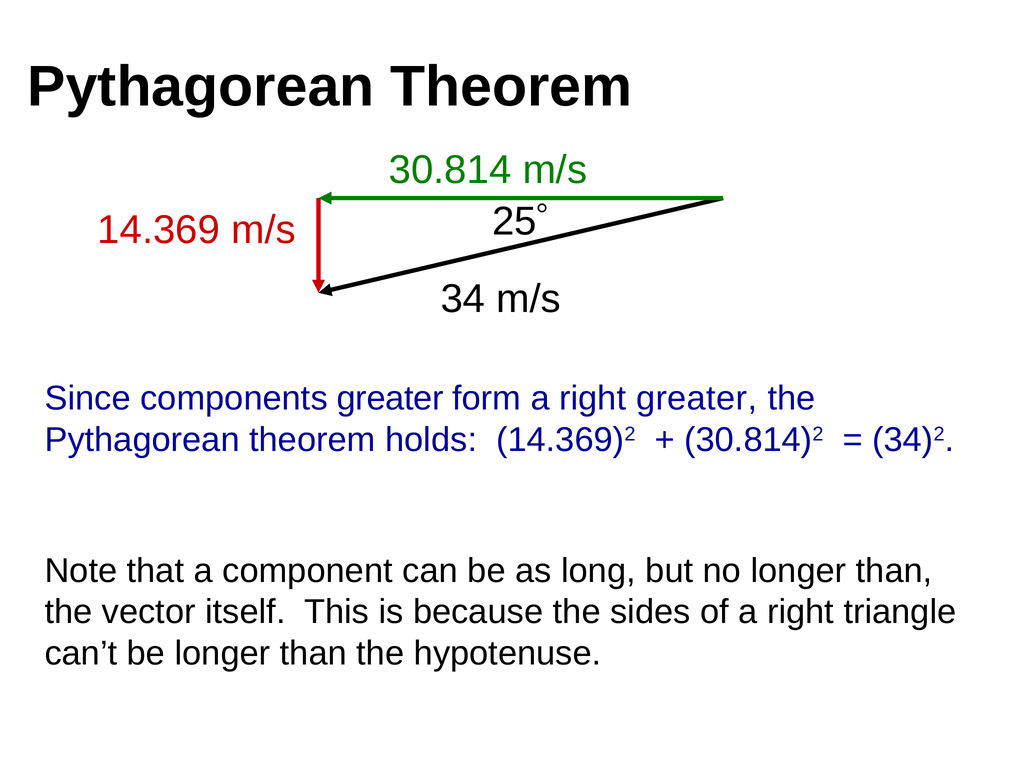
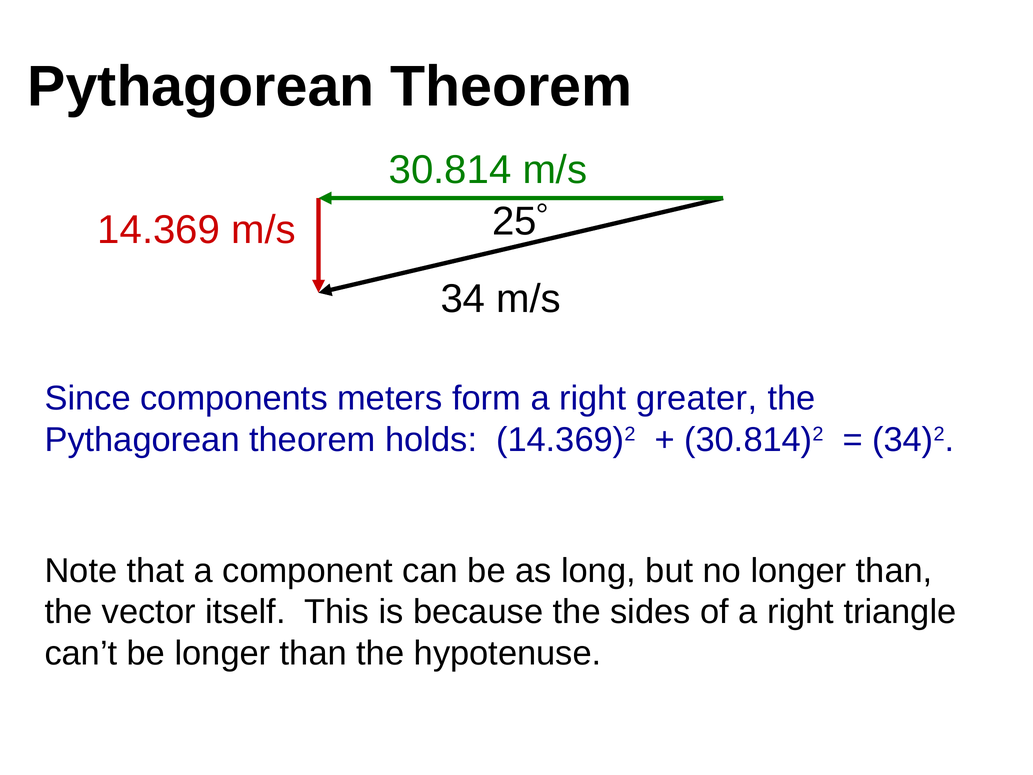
components greater: greater -> meters (390, 398)
